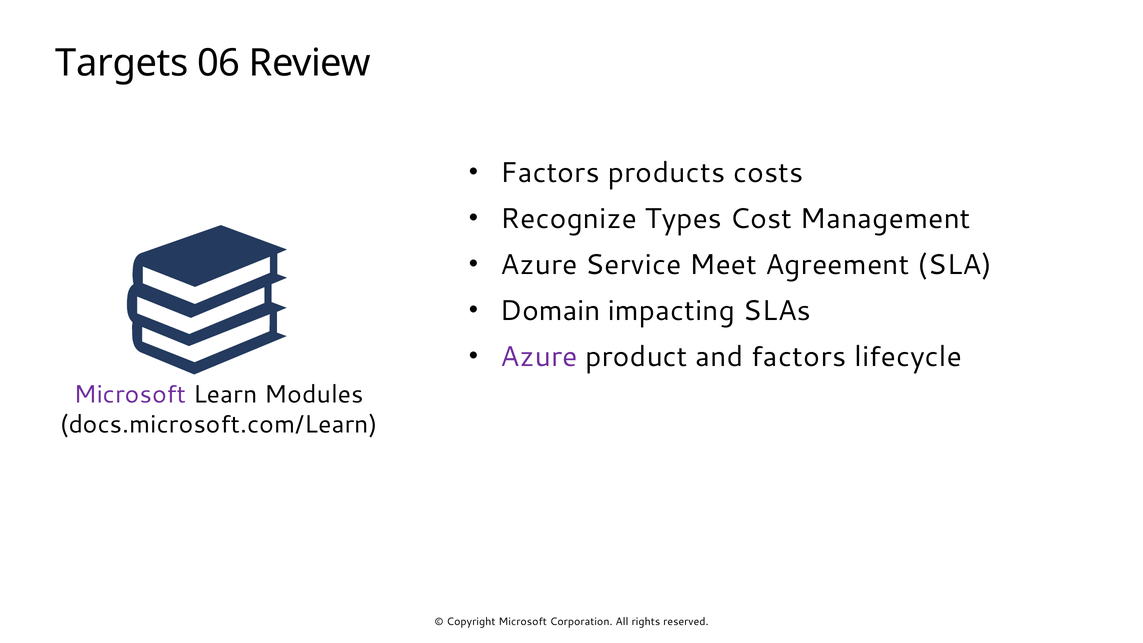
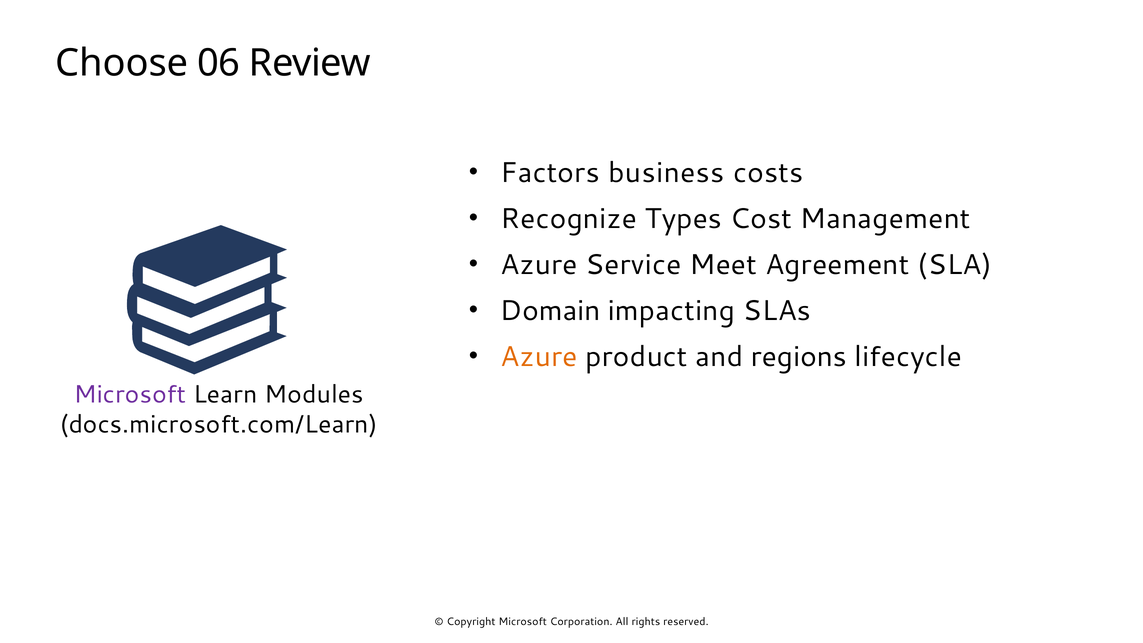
Targets: Targets -> Choose (122, 63)
products: products -> business (666, 173)
Azure colour: purple -> orange (539, 357)
and factors: factors -> regions (799, 357)
